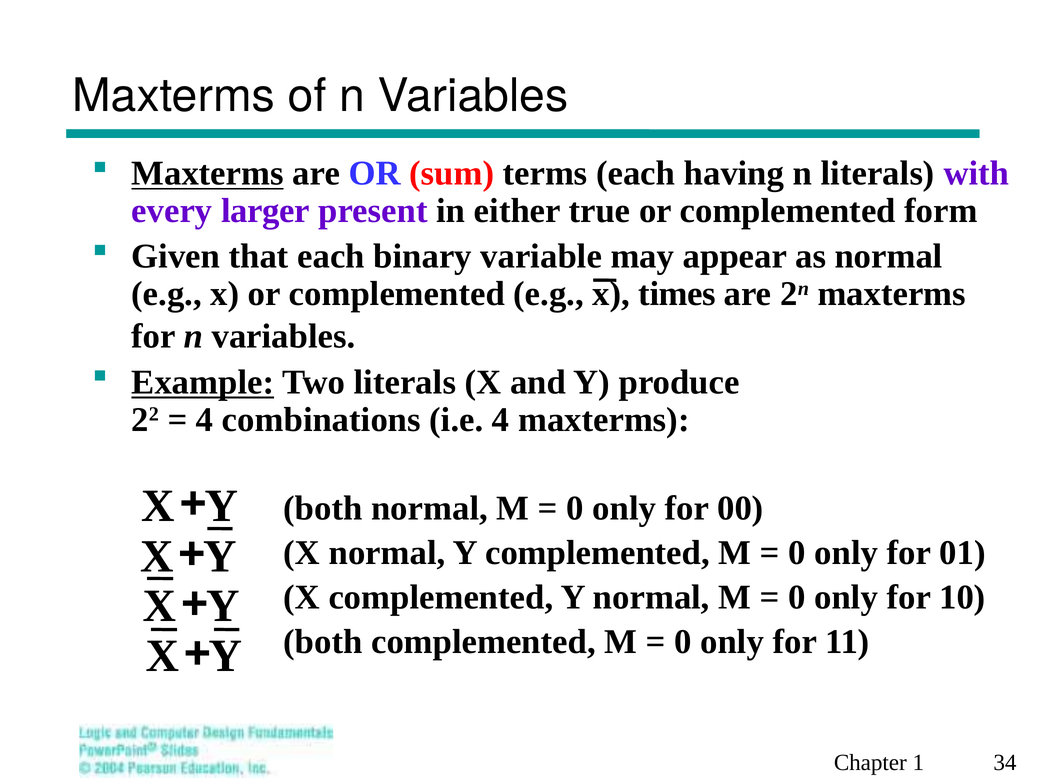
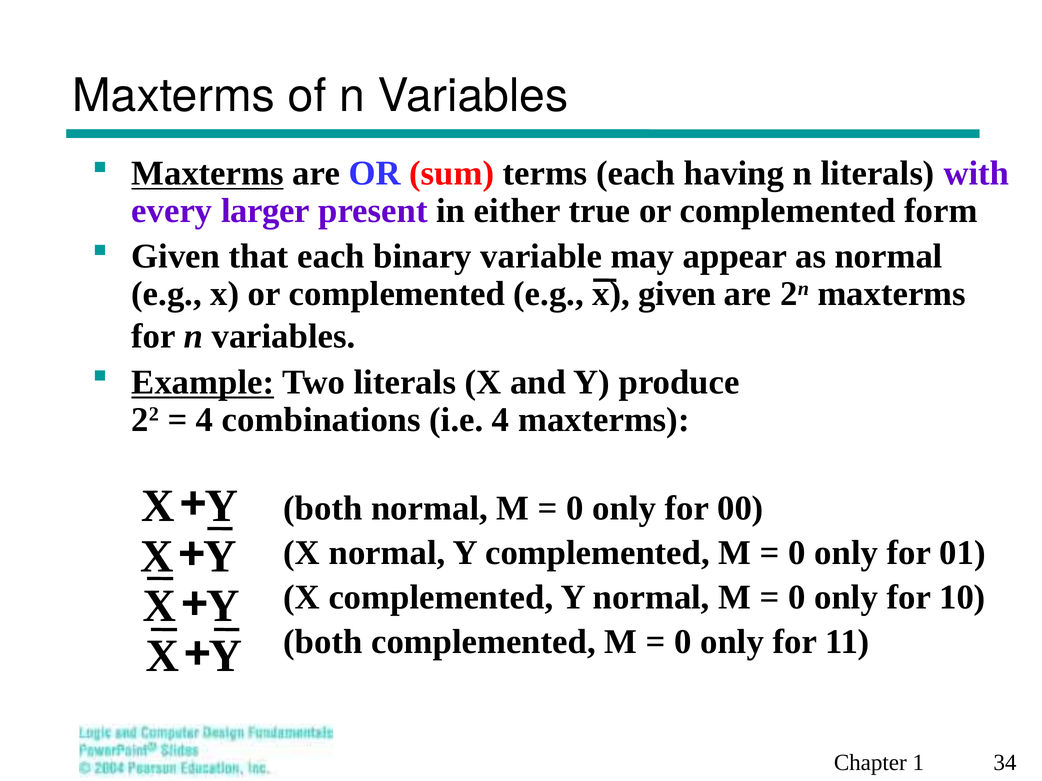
x times: times -> given (677, 294)
